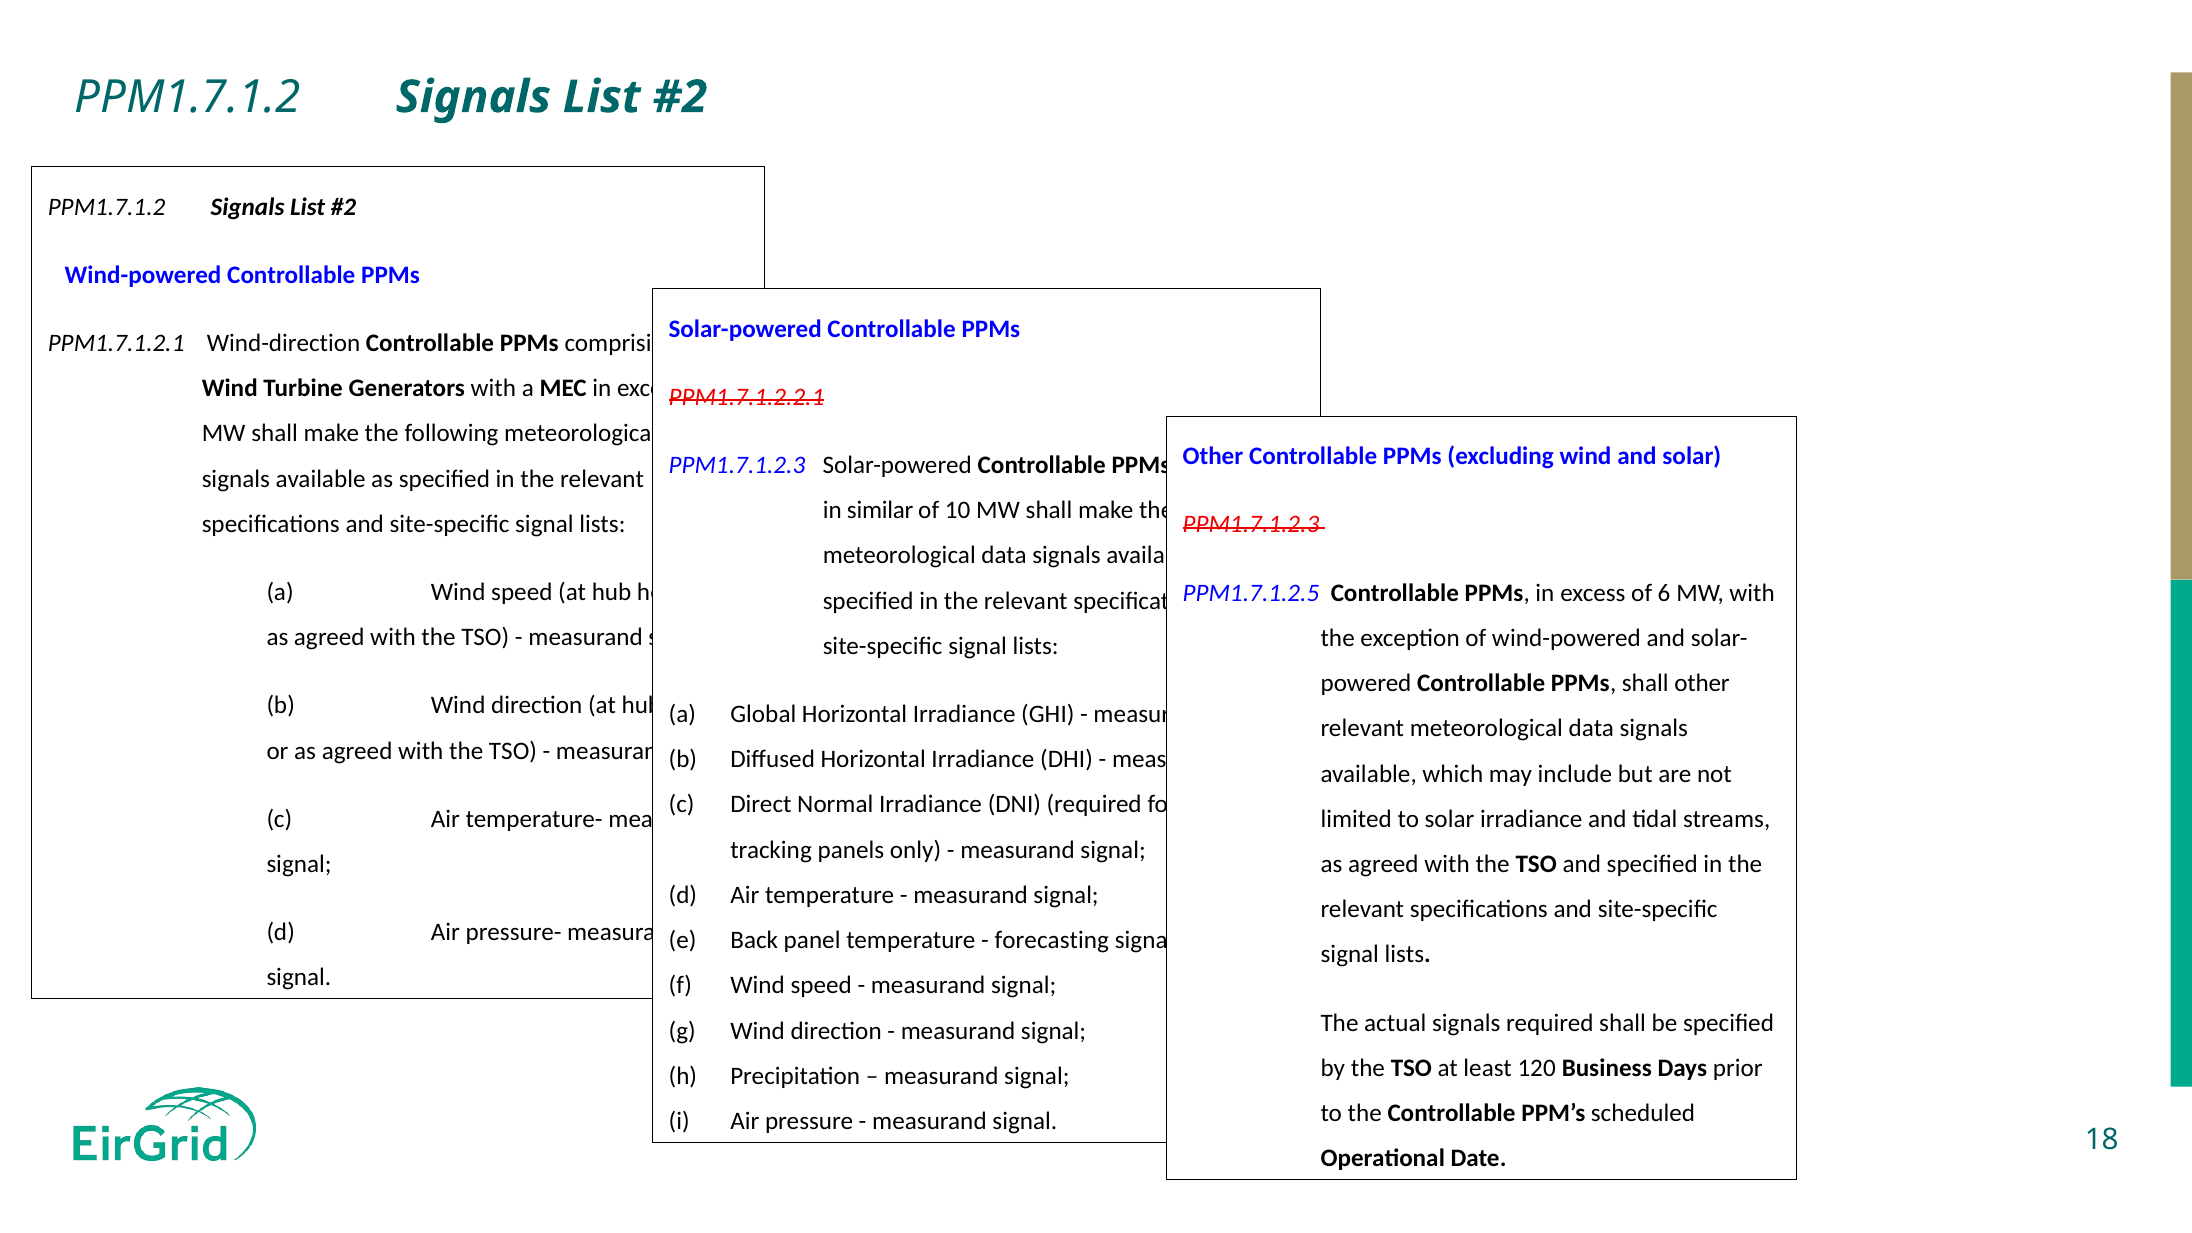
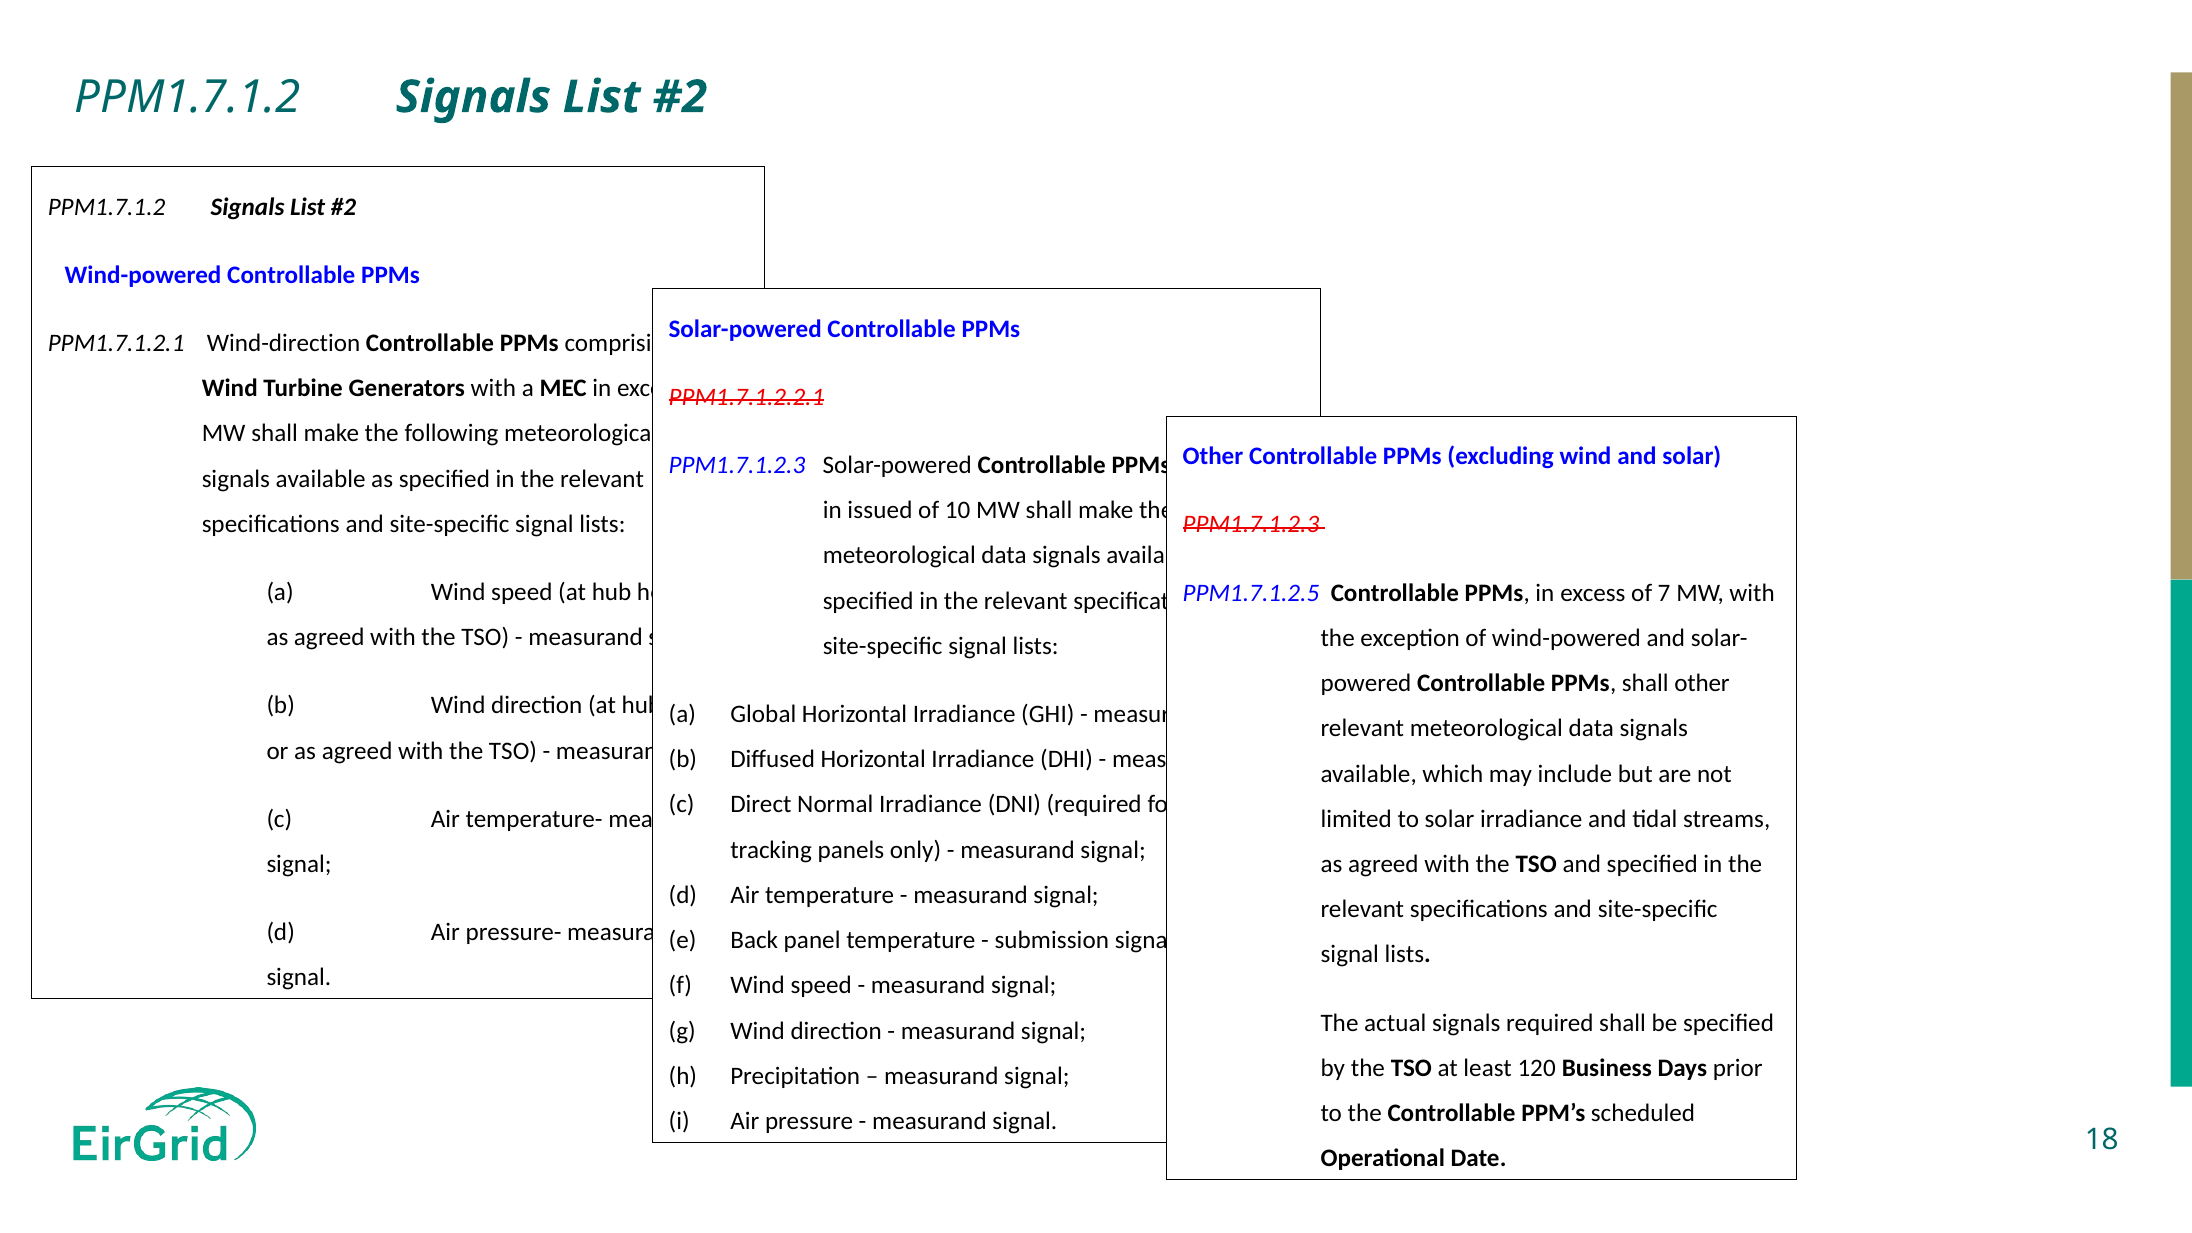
similar: similar -> issued (880, 510)
6: 6 -> 7 (1664, 593)
forecasting: forecasting -> submission (1052, 940)
